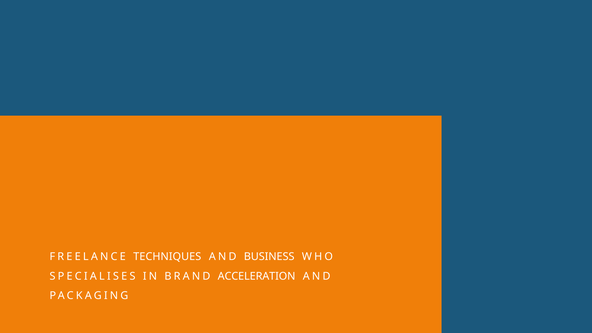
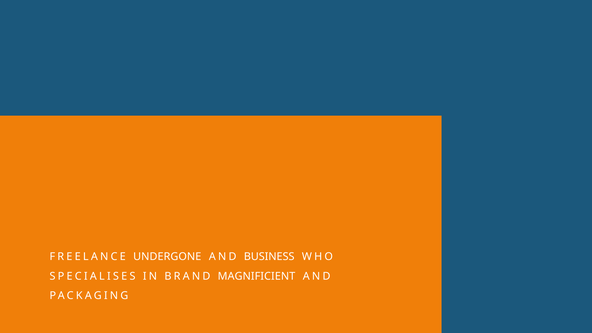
TECHNIQUES: TECHNIQUES -> UNDERGONE (167, 257)
ACCELERATION: ACCELERATION -> MAGNIFICIENT (256, 276)
